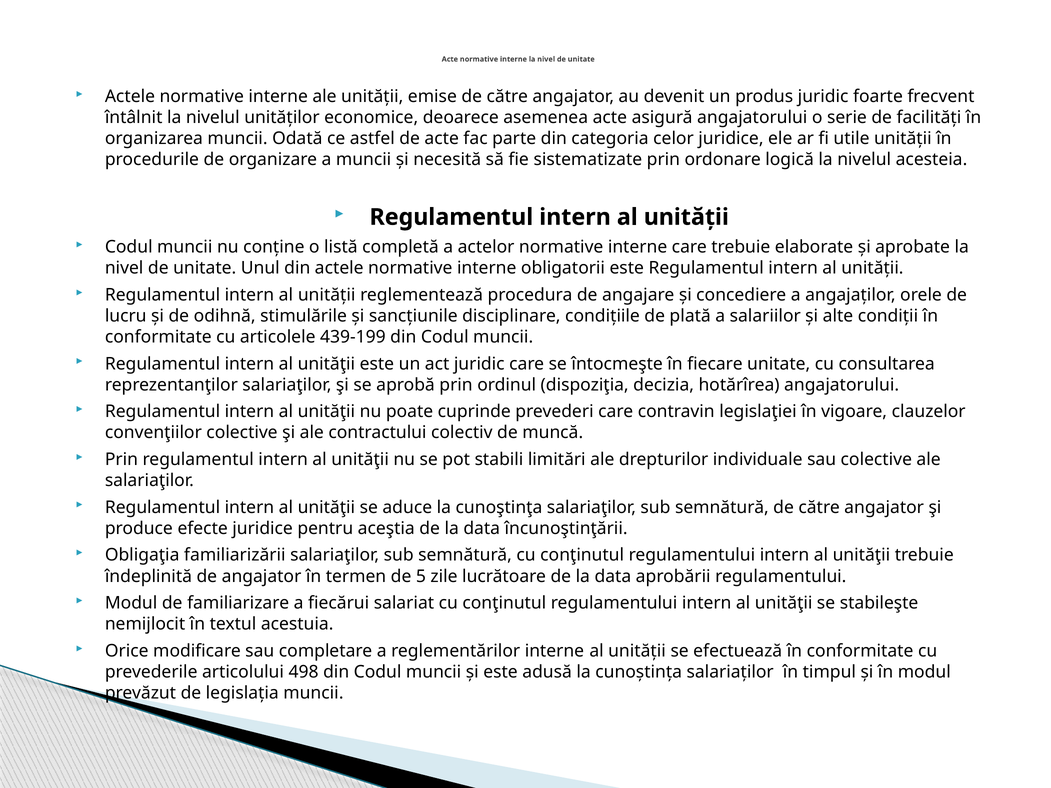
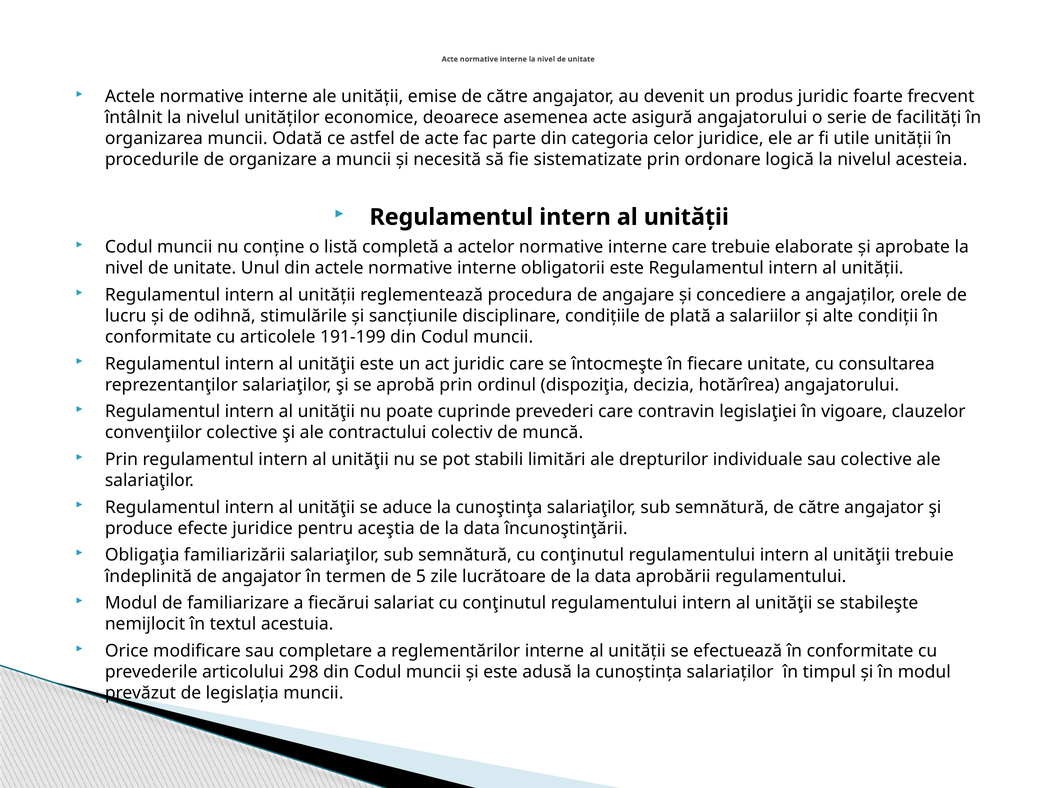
439-199: 439-199 -> 191-199 (353, 337)
498: 498 -> 298 (304, 672)
